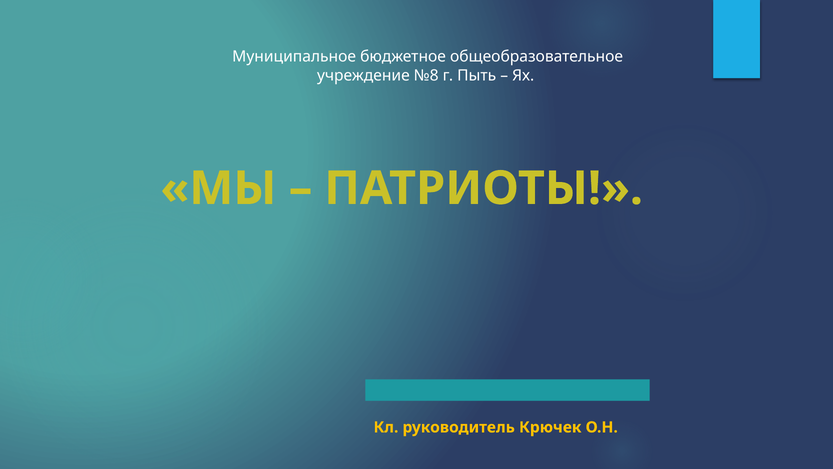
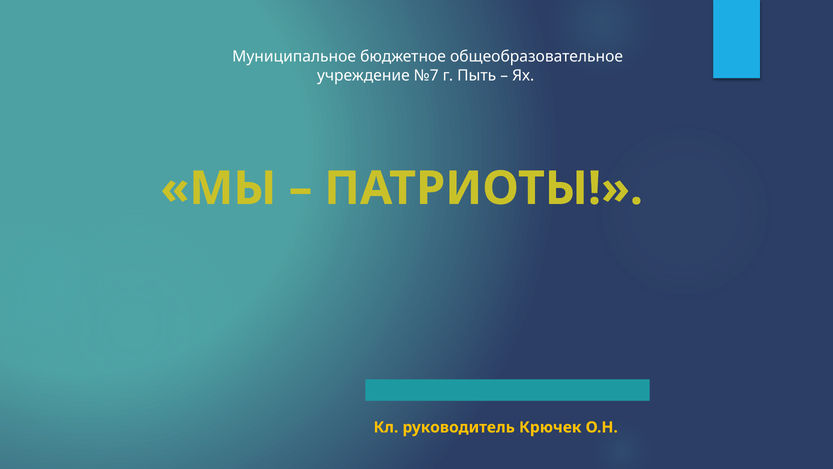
№8: №8 -> №7 (426, 75)
